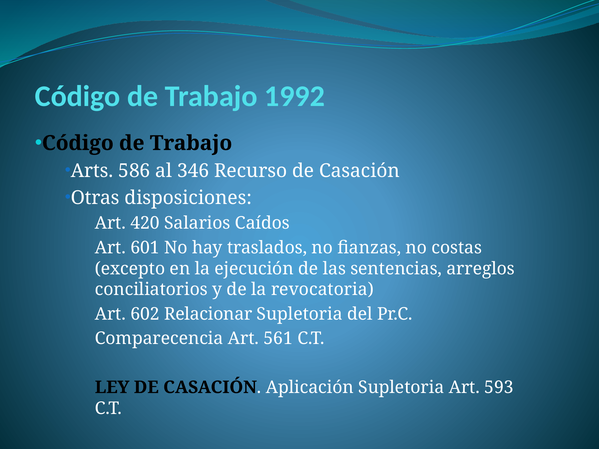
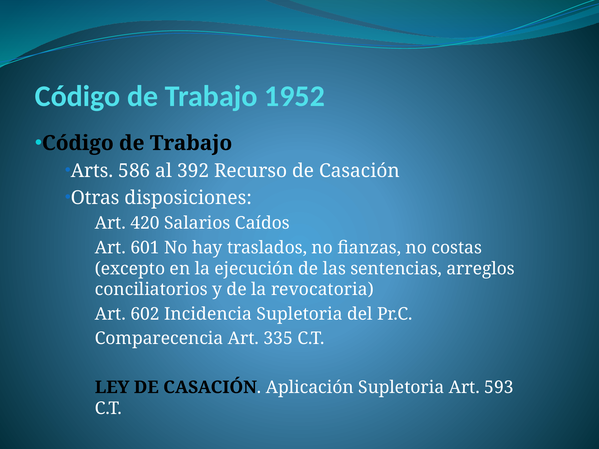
1992: 1992 -> 1952 (295, 96)
346: 346 -> 392 (193, 171)
Relacionar: Relacionar -> Incidencia (208, 314)
561: 561 -> 335 (278, 339)
